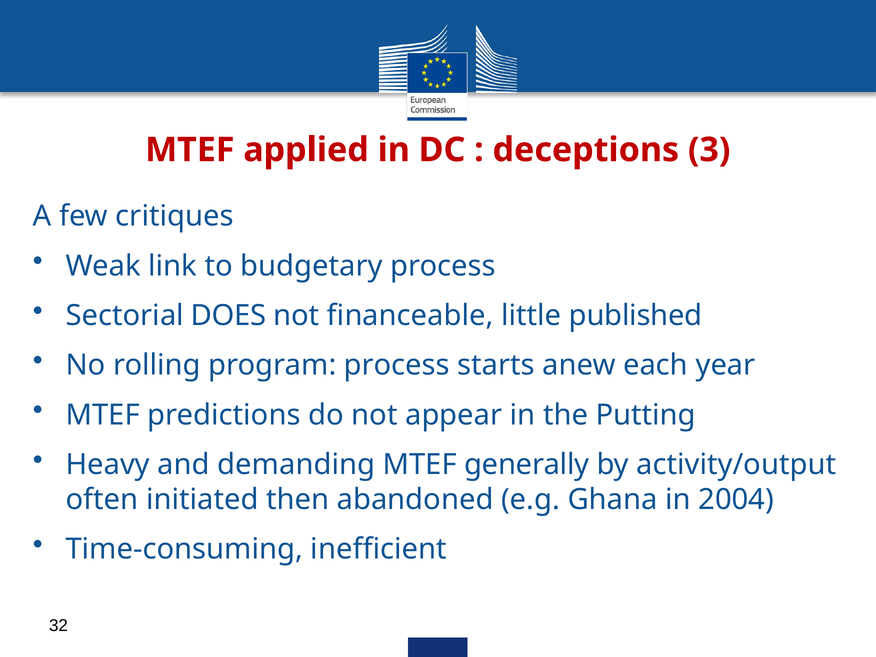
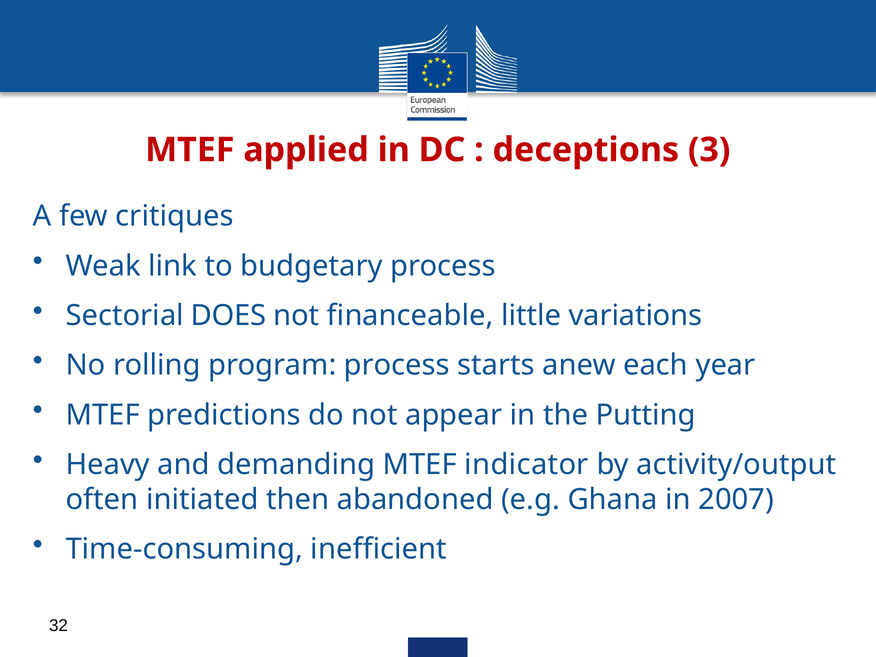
published: published -> variations (636, 316)
generally: generally -> indicator (526, 465)
2004: 2004 -> 2007 (736, 500)
